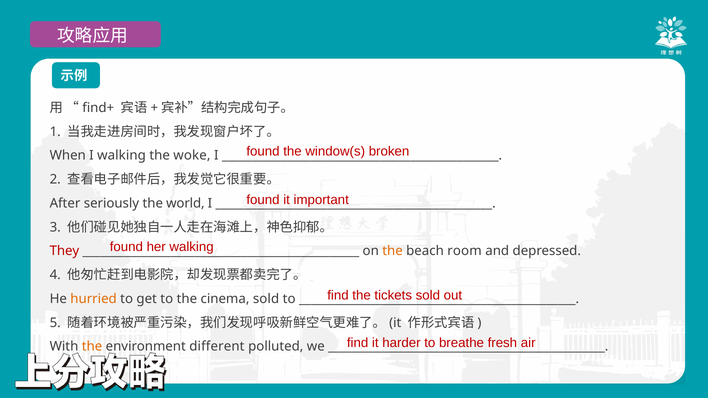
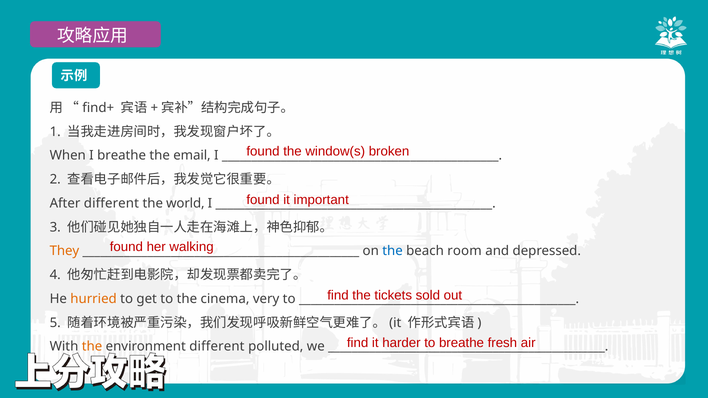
I walking: walking -> breathe (122, 156)
woke: woke -> email (192, 156)
After seriously: seriously -> different (111, 203)
They colour: red -> orange (64, 251)
the colour: orange -> blue (393, 251)
cinema sold: sold -> very (266, 299)
